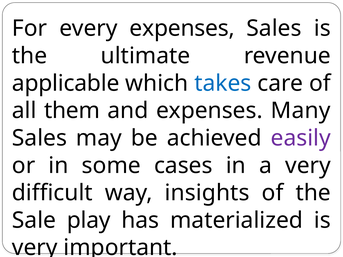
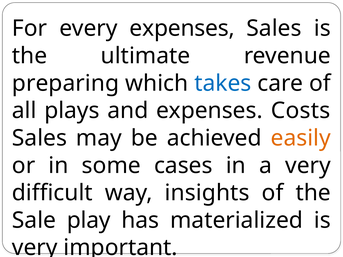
applicable: applicable -> preparing (66, 83)
them: them -> plays (72, 111)
Many: Many -> Costs (301, 111)
easily colour: purple -> orange (301, 138)
